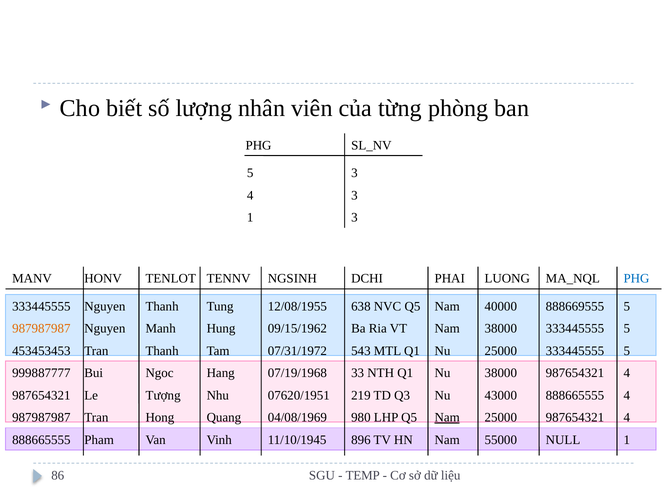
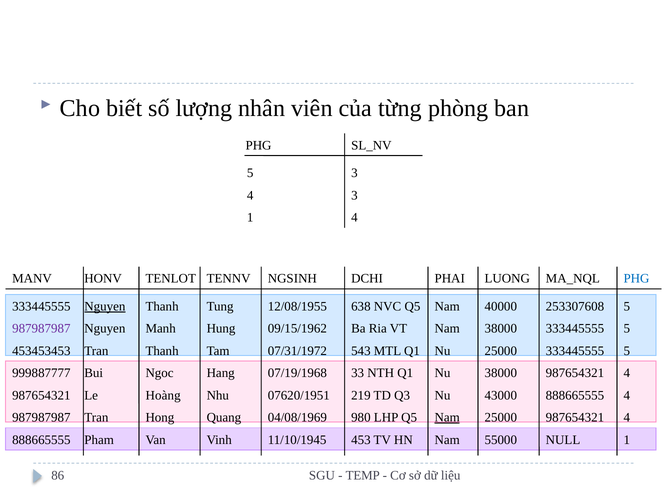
1 3: 3 -> 4 (354, 218)
Nguyen underline: none -> present (105, 307)
888669555: 888669555 -> 253307608 (575, 307)
987987987 colour: orange -> purple (41, 329)
Tượng: Tượng -> Hoàng (163, 395)
896: 896 -> 453 (361, 440)
